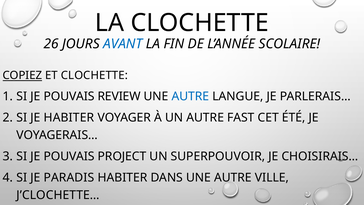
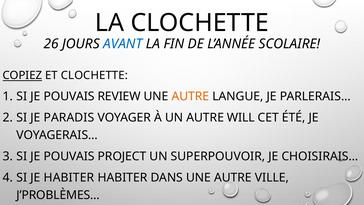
AUTRE colour: blue -> orange (190, 96)
JE HABITER: HABITER -> PARADIS (69, 117)
FAST: FAST -> WILL (241, 117)
JE PARADIS: PARADIS -> HABITER (69, 178)
J’CLOCHETTE…: J’CLOCHETTE… -> J’PROBLÈMES… (58, 195)
